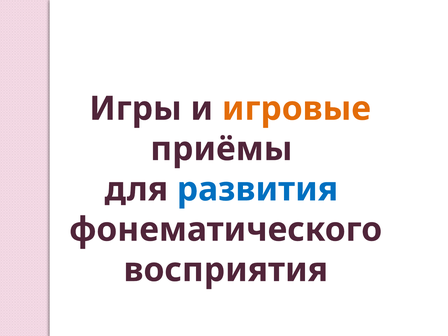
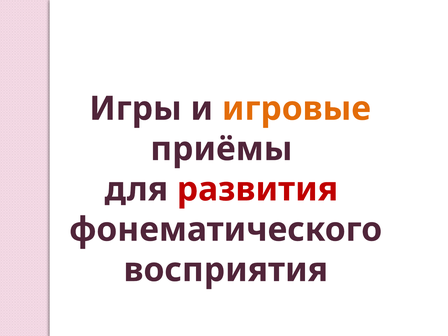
развития colour: blue -> red (257, 189)
